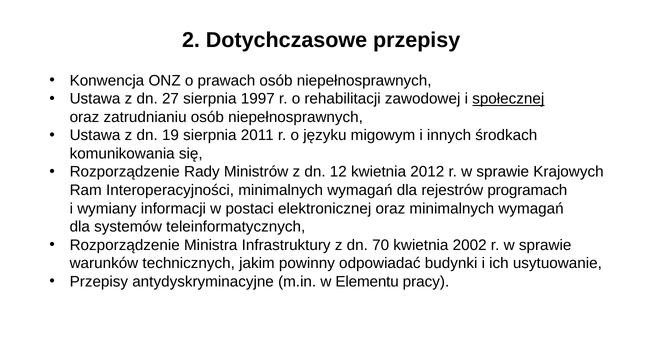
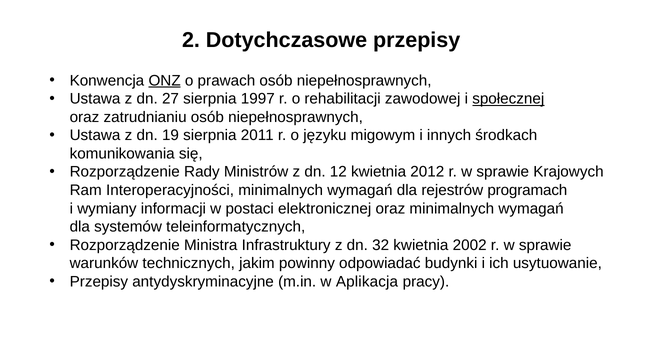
ONZ underline: none -> present (165, 80)
70: 70 -> 32 (381, 245)
Elementu: Elementu -> Aplikacja (367, 282)
